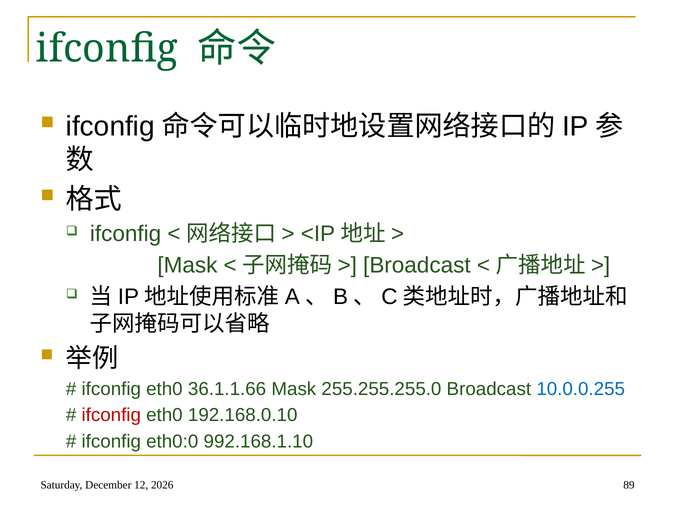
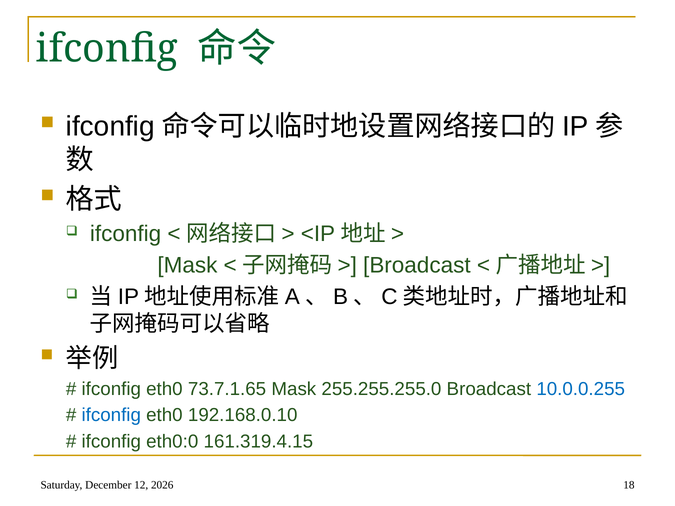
36.1.1.66: 36.1.1.66 -> 73.7.1.65 (227, 389)
ifconfig colour: red -> blue (111, 415)
992.168.1.10: 992.168.1.10 -> 161.319.4.15 (258, 442)
89: 89 -> 18 (629, 485)
